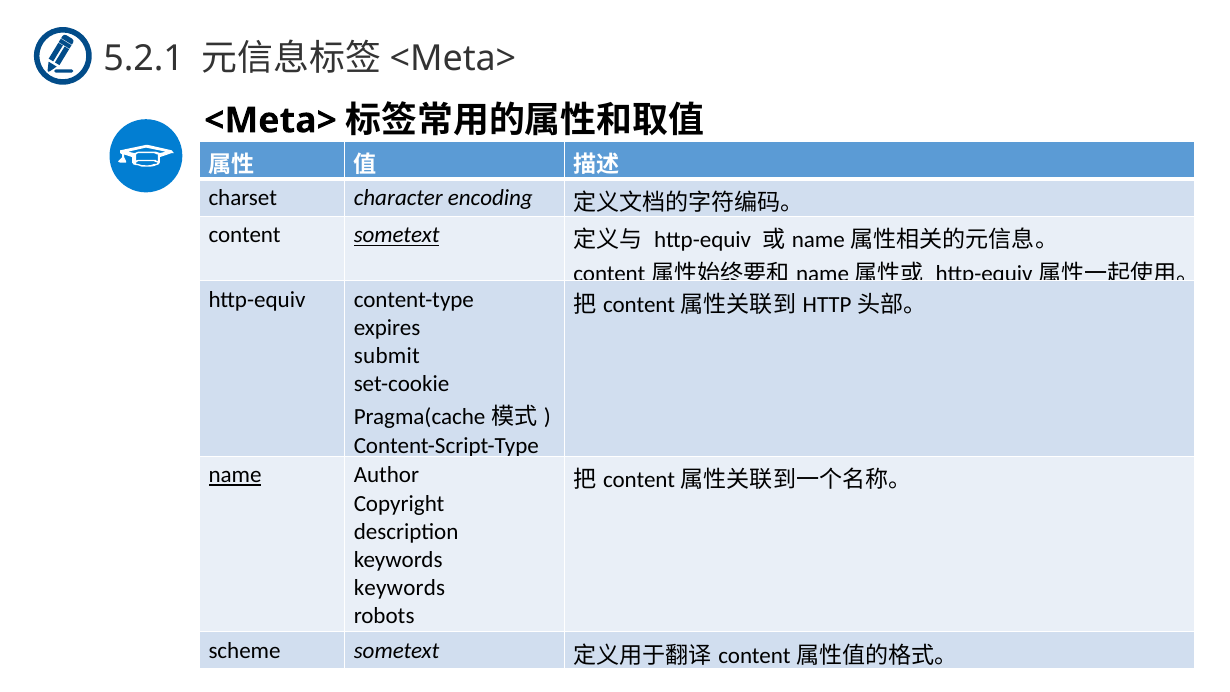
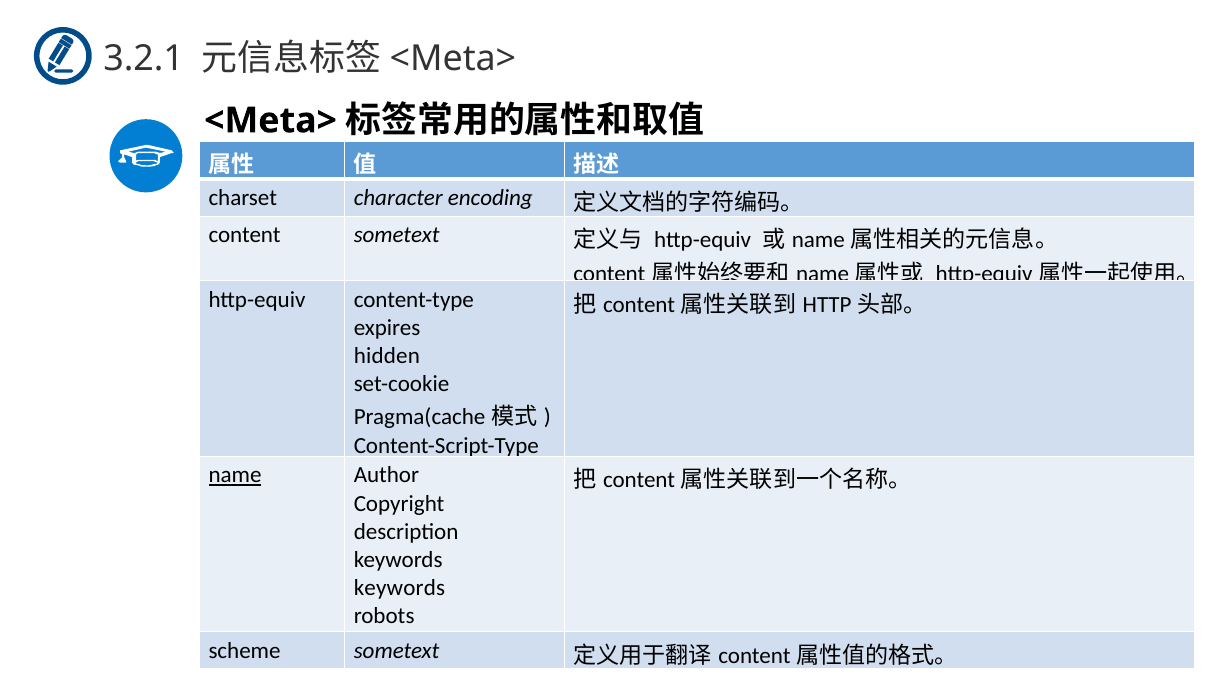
5.2.1: 5.2.1 -> 3.2.1 (144, 59)
sometext underline: present -> none (397, 235)
submit: submit -> hidden (387, 356)
